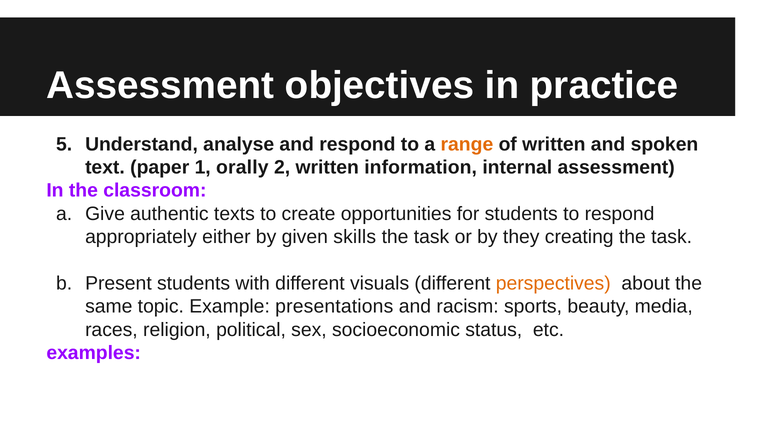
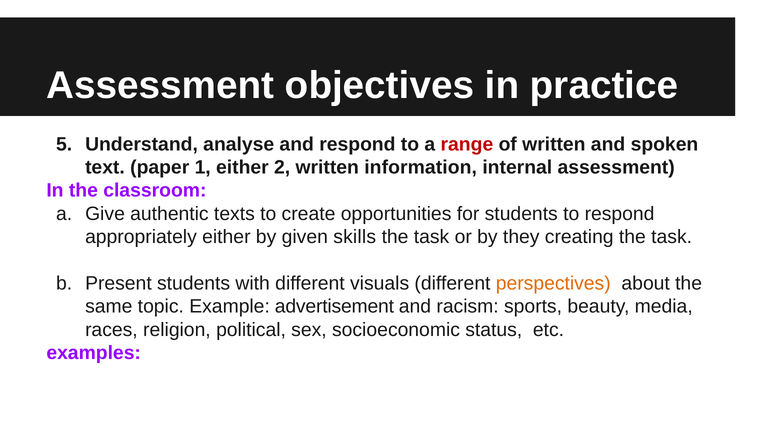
range colour: orange -> red (467, 144)
1 orally: orally -> either (242, 168)
presentations: presentations -> advertisement (334, 307)
